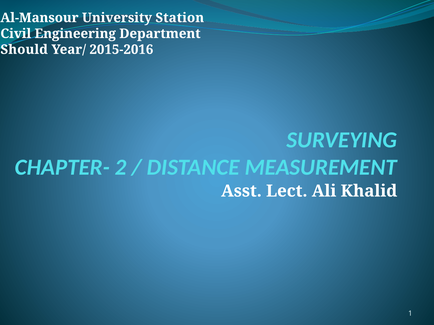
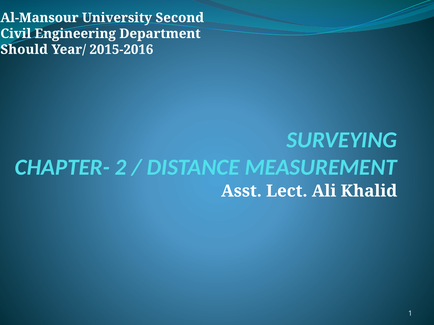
Station: Station -> Second (180, 18)
